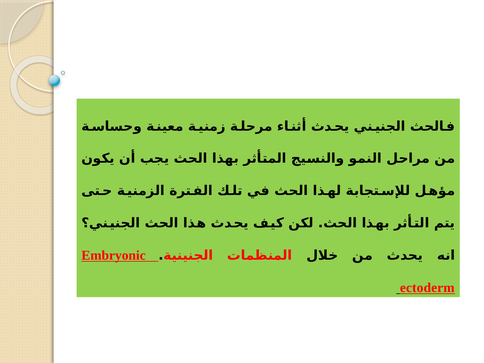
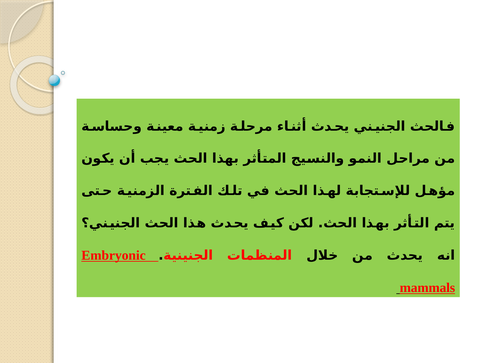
ectoderm: ectoderm -> mammals (427, 288)
